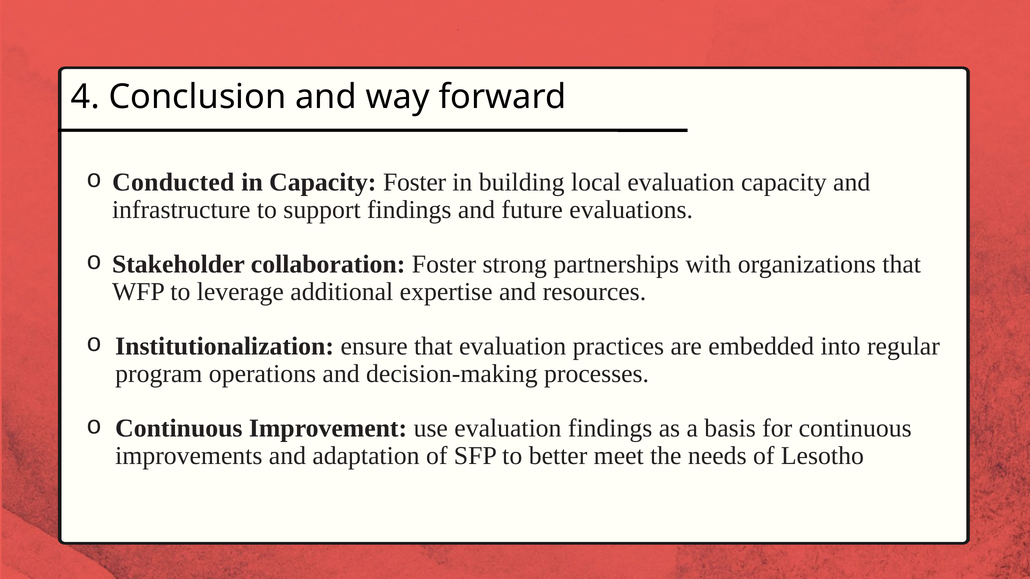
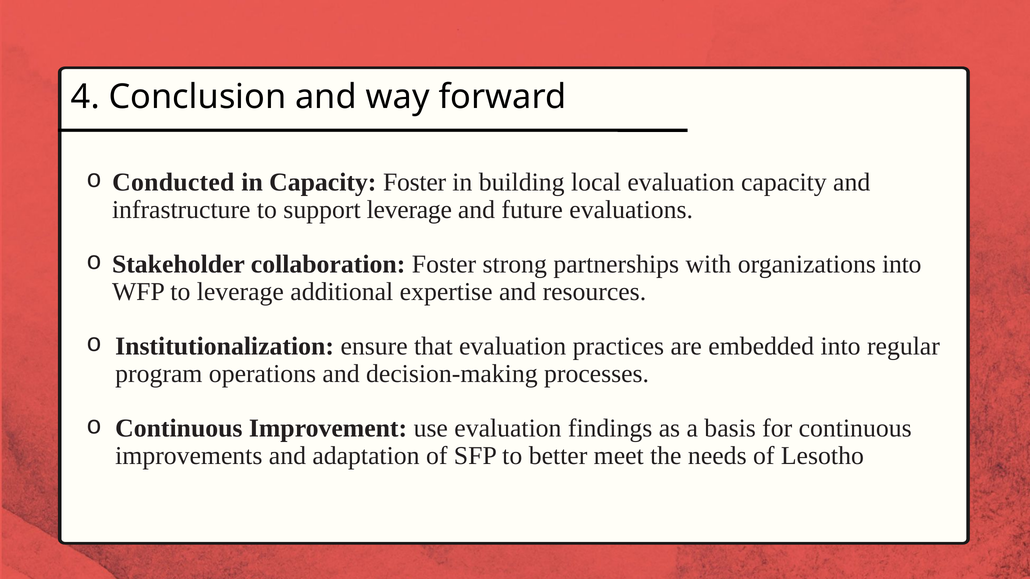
support findings: findings -> leverage (409, 210)
organizations that: that -> into (902, 264)
